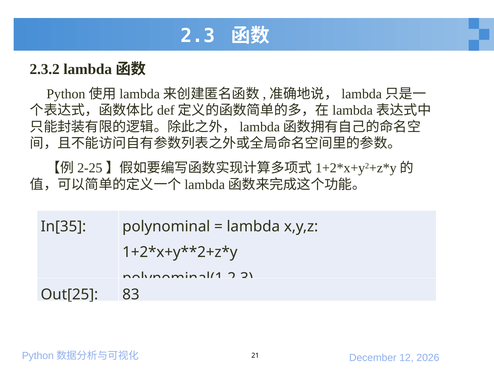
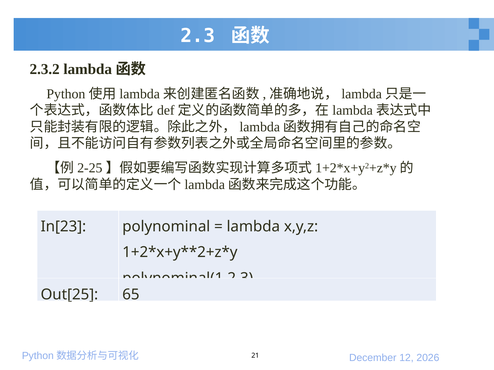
In[35: In[35 -> In[23 (63, 227)
83: 83 -> 65 (131, 295)
